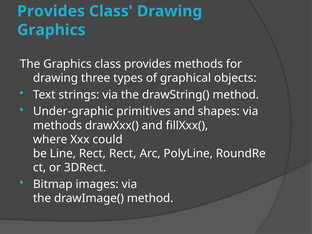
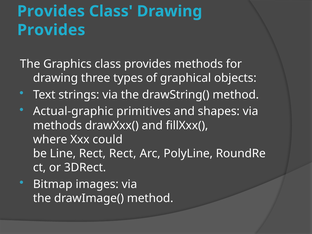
Graphics: Graphics -> Provides (51, 30)
Under-graphic: Under-graphic -> Actual-graphic (73, 111)
